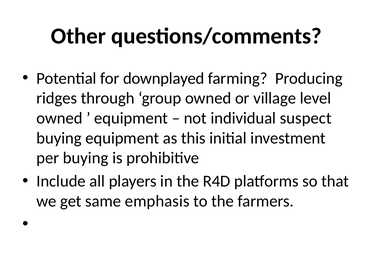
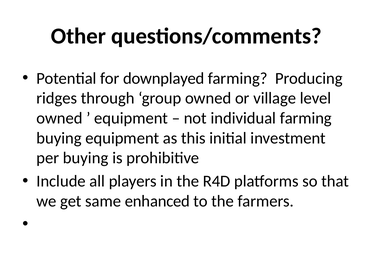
individual suspect: suspect -> farming (306, 118)
emphasis: emphasis -> enhanced (157, 201)
